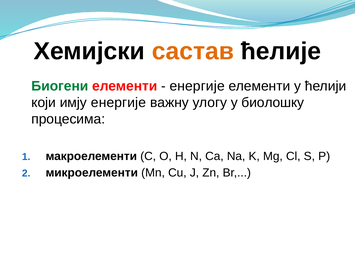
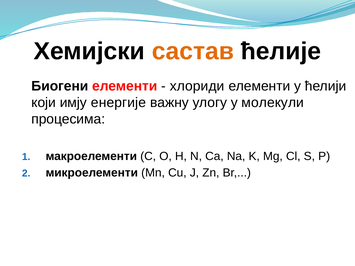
Биогени colour: green -> black (60, 86)
енергије: енергије -> хлориди (197, 86)
биолошку: биолошку -> молекули (273, 103)
